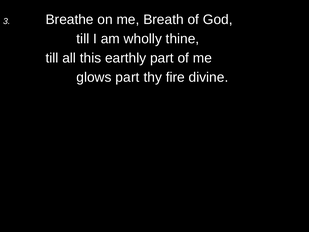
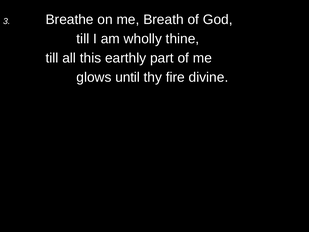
glows part: part -> until (128, 77)
